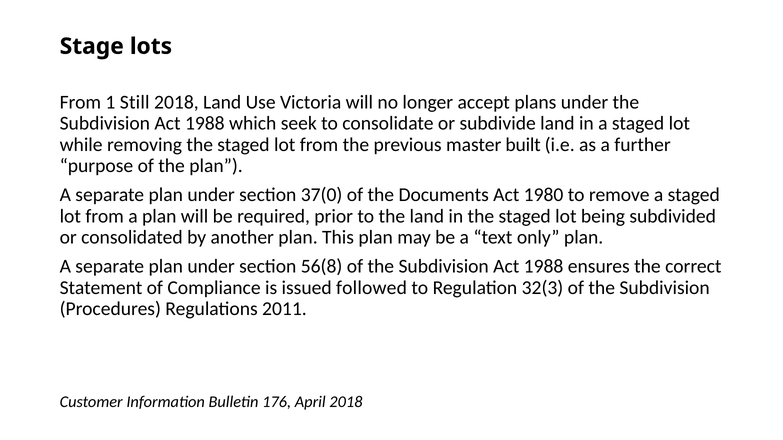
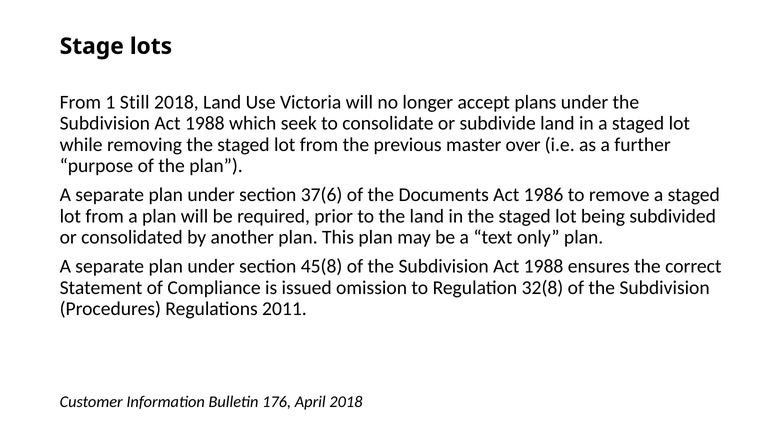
built: built -> over (523, 145)
37(0: 37(0 -> 37(6 (322, 195)
1980: 1980 -> 1986 (544, 195)
56(8: 56(8 -> 45(8 (322, 267)
followed: followed -> omission (372, 288)
32(3: 32(3 -> 32(8 (542, 288)
